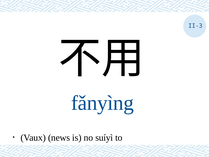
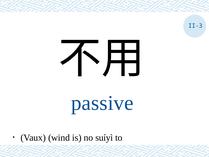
fǎnyìng: fǎnyìng -> passive (102, 103)
news: news -> wind (59, 138)
